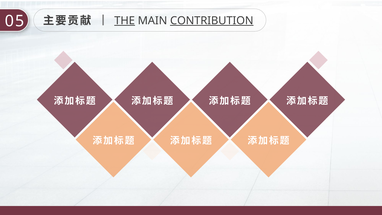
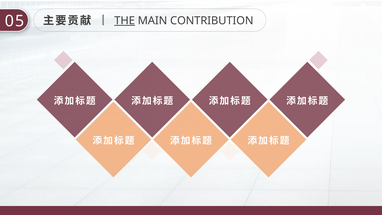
CONTRIBUTION underline: present -> none (212, 21)
